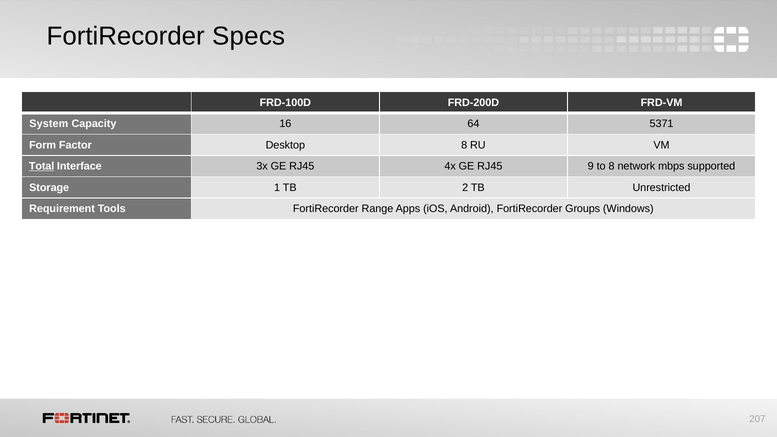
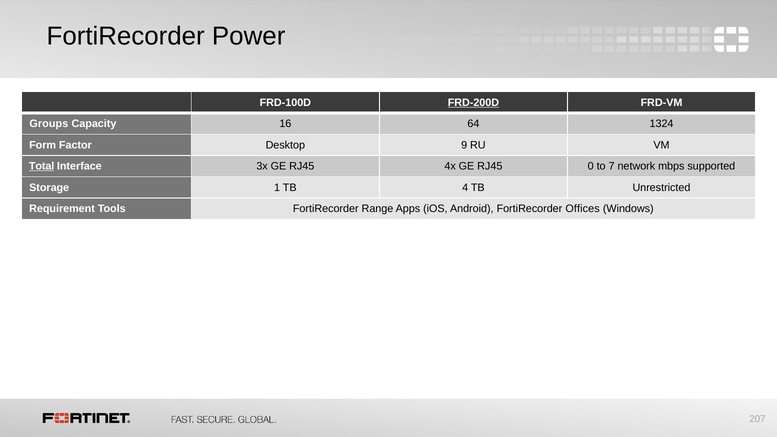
Specs: Specs -> Power (249, 36)
FRD-200D underline: none -> present (473, 103)
System: System -> Groups (49, 124)
5371: 5371 -> 1324 (662, 124)
Desktop 8: 8 -> 9 (464, 145)
9: 9 -> 0 (591, 166)
to 8: 8 -> 7 (612, 166)
2: 2 -> 4 (465, 188)
Groups: Groups -> Offices (583, 209)
